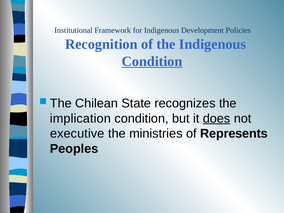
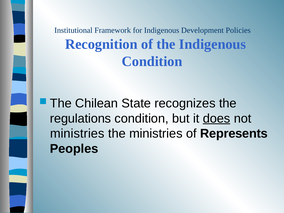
Condition underline: present -> none (152, 61)
implication: implication -> regulations (81, 118)
executive: executive -> ministries (77, 134)
